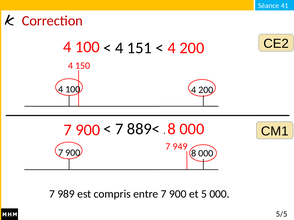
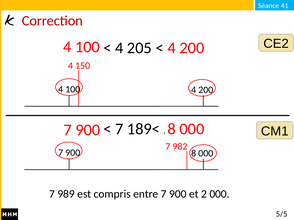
151: 151 -> 205 (139, 48)
889<: 889< -> 189< (143, 129)
949: 949 -> 982 (180, 147)
5: 5 -> 2 (204, 194)
